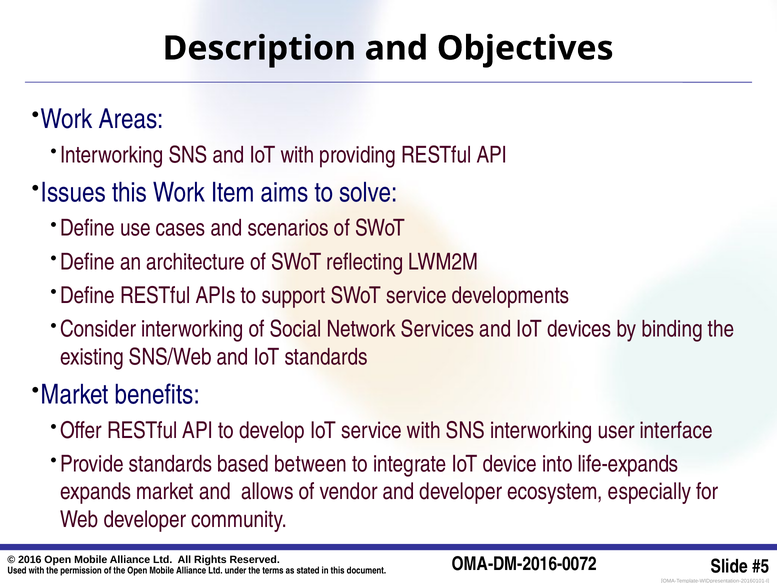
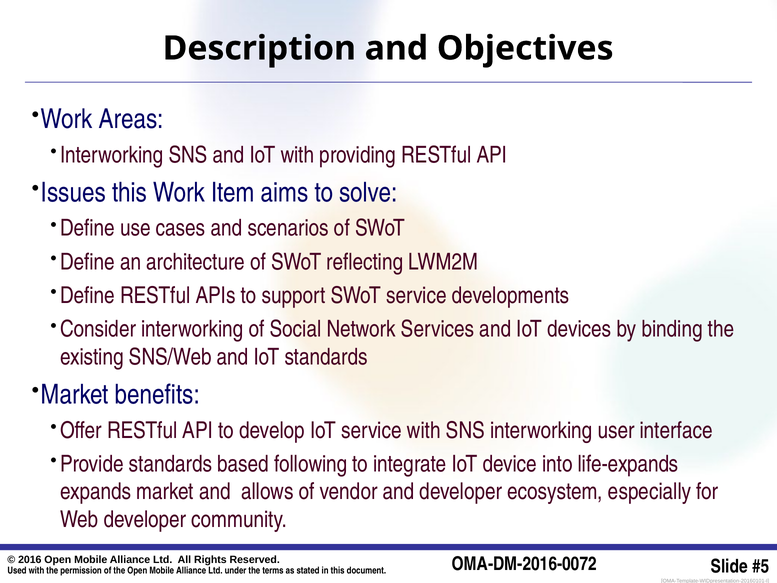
between: between -> following (311, 464)
